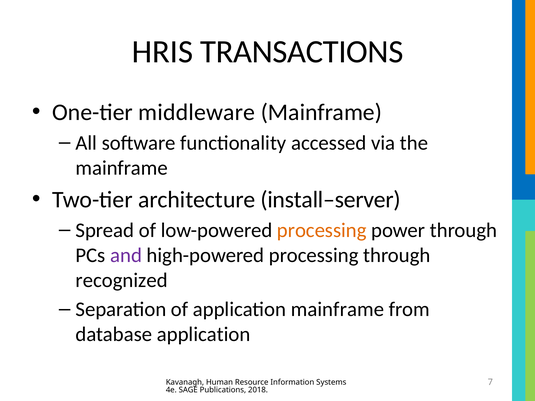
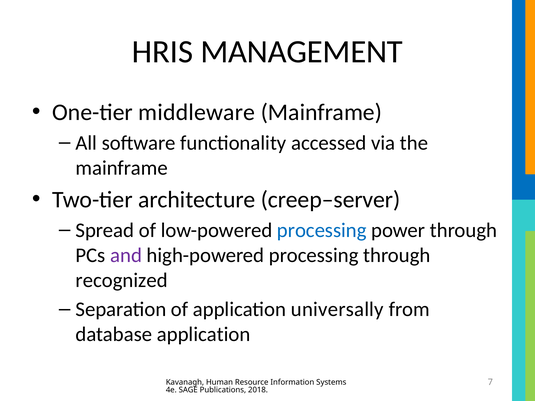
TRANSACTIONS: TRANSACTIONS -> MANAGEMENT (302, 52)
install–server: install–server -> creep–server (331, 200)
processing colour: orange -> blue (322, 230)
application mainframe: mainframe -> universally (337, 309)
